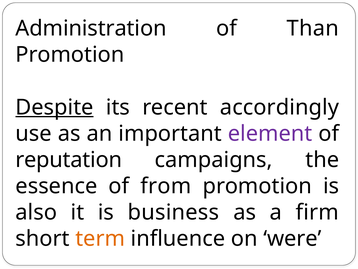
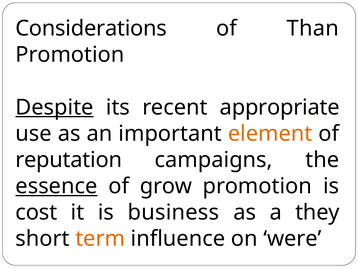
Administration: Administration -> Considerations (91, 28)
accordingly: accordingly -> appropriate (280, 107)
element colour: purple -> orange (270, 133)
essence underline: none -> present (56, 186)
from: from -> grow (166, 186)
also: also -> cost (36, 212)
firm: firm -> they (317, 212)
